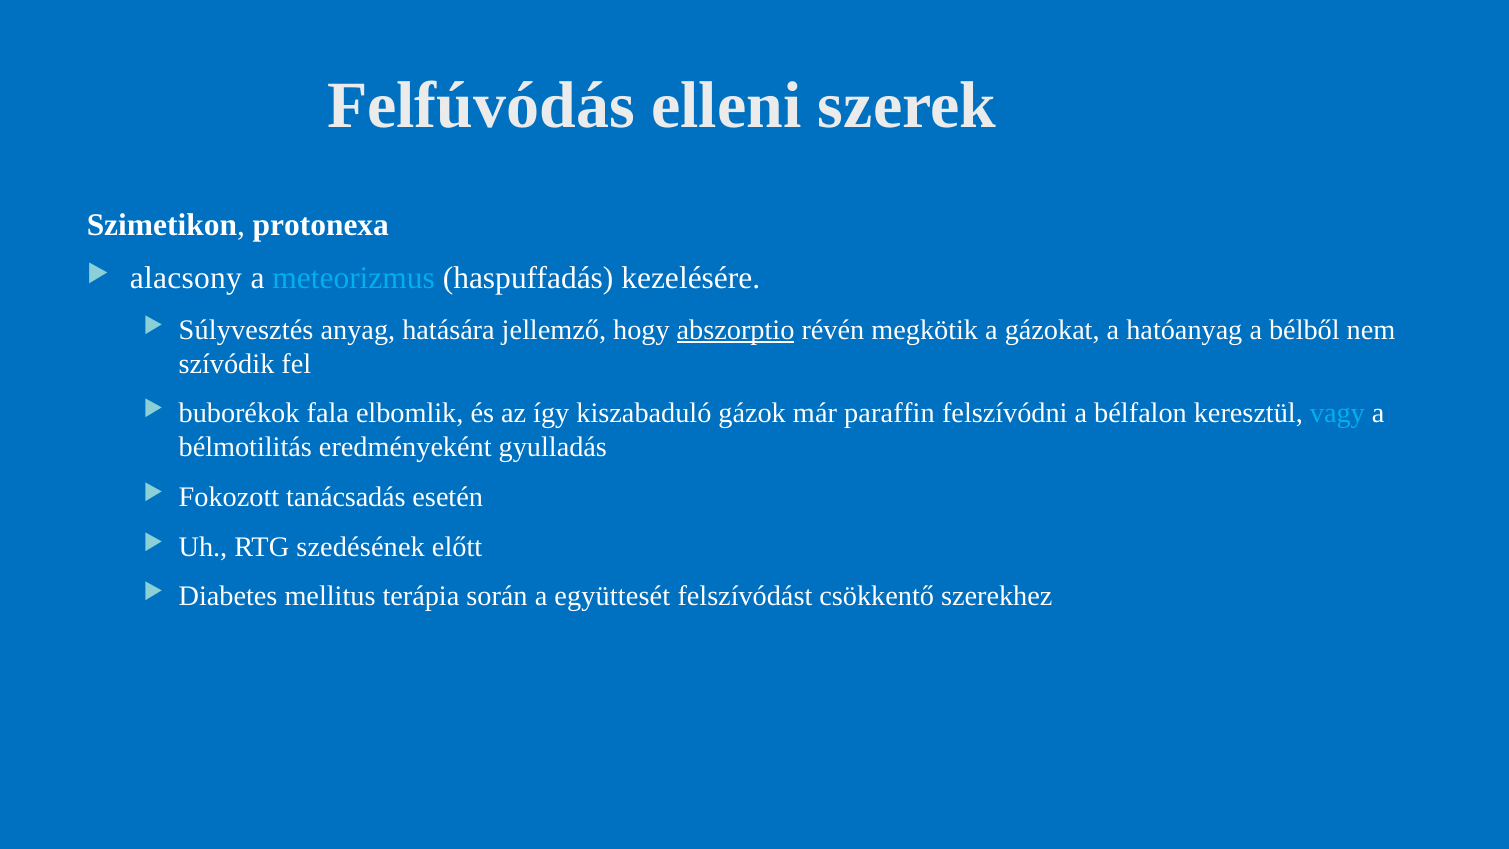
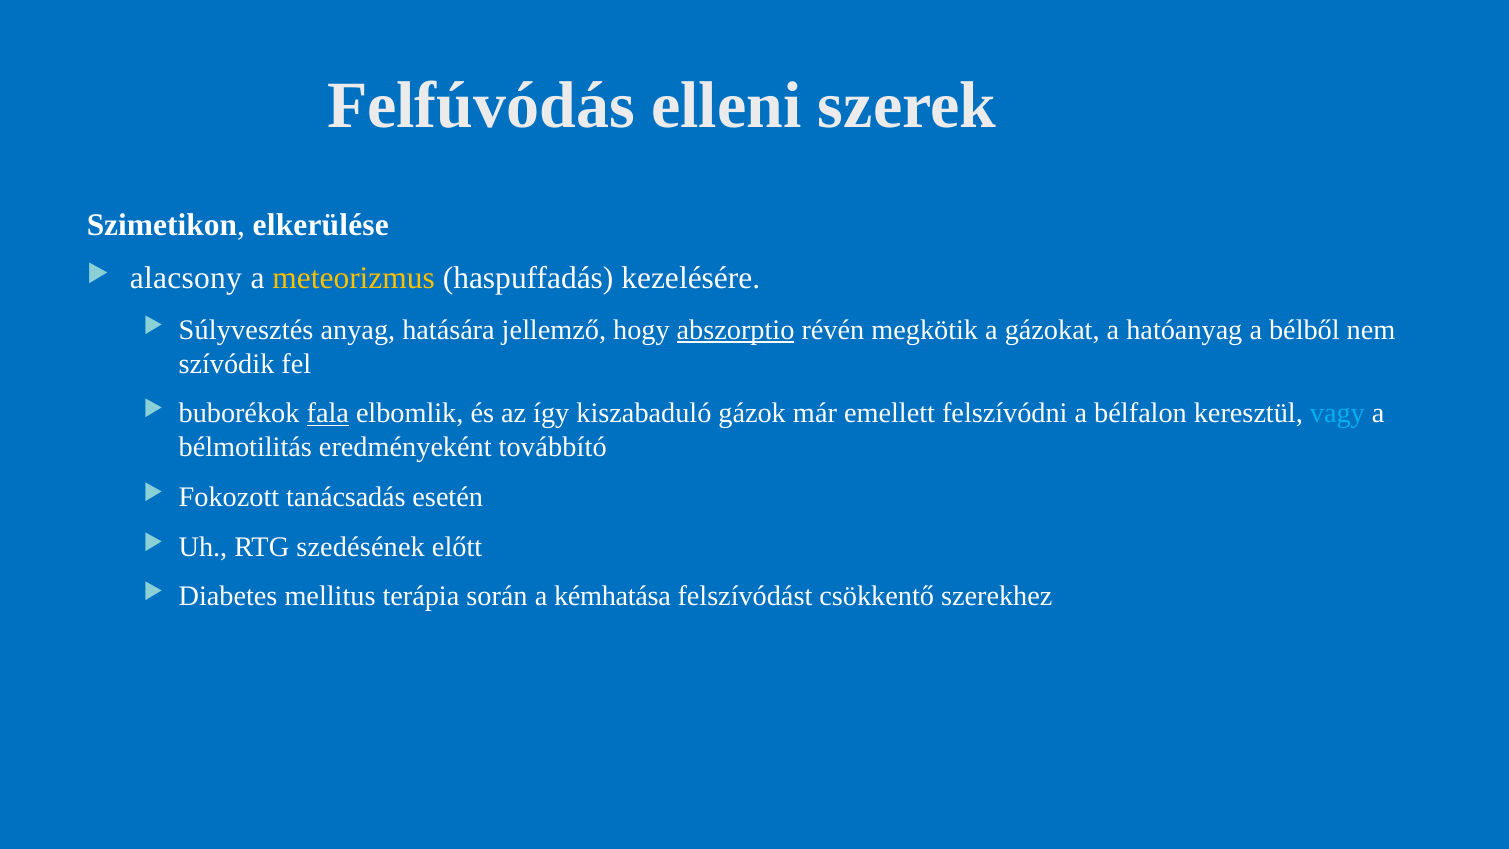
protonexa: protonexa -> elkerülése (321, 225)
meteorizmus colour: light blue -> yellow (354, 278)
fala underline: none -> present (328, 413)
paraffin: paraffin -> emellett (890, 413)
gyulladás: gyulladás -> továbbító (553, 447)
együttesét: együttesét -> kémhatása (612, 596)
